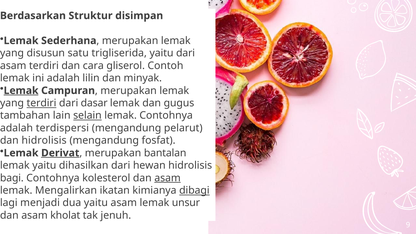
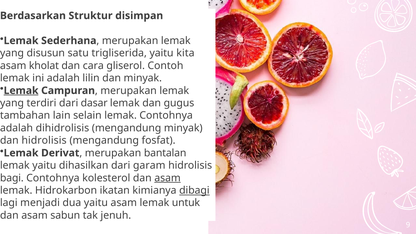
yaitu dari: dari -> kita (185, 53)
asam terdiri: terdiri -> kholat (44, 66)
terdiri underline: present -> none (42, 103)
selain underline: present -> none (87, 116)
terdispersi: terdispersi -> dihidrolisis (62, 128)
mengandung pelarut: pelarut -> minyak (183, 128)
Derivat underline: present -> none (60, 153)
hewan: hewan -> garam (149, 165)
Mengalirkan: Mengalirkan -> Hidrokarbon (66, 190)
unsur: unsur -> untuk (186, 203)
kholat: kholat -> sabun (65, 215)
